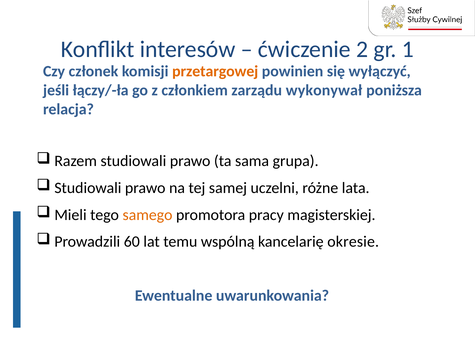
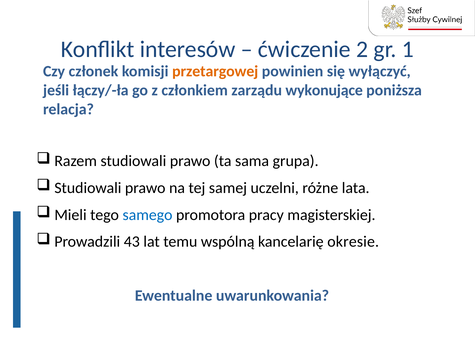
wykonywał: wykonywał -> wykonujące (324, 90)
samego colour: orange -> blue (148, 215)
60: 60 -> 43 (132, 242)
